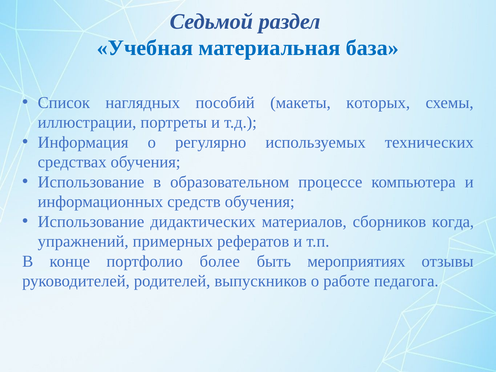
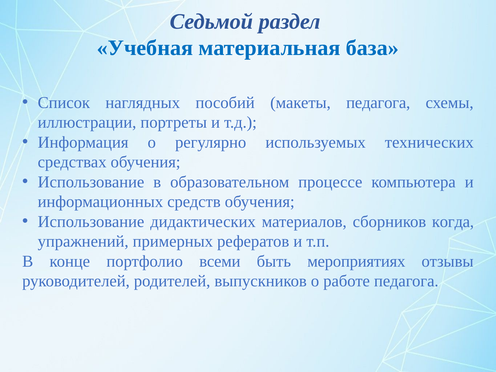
макеты которых: которых -> педагога (378, 103)
более: более -> всеми (220, 261)
